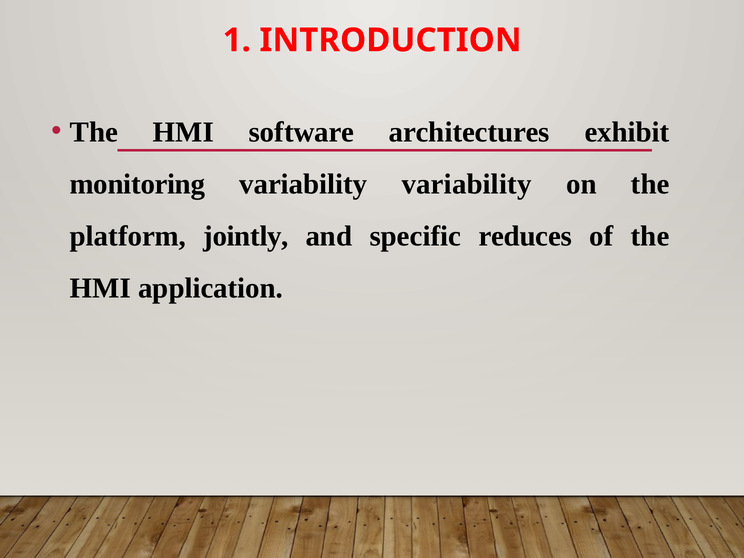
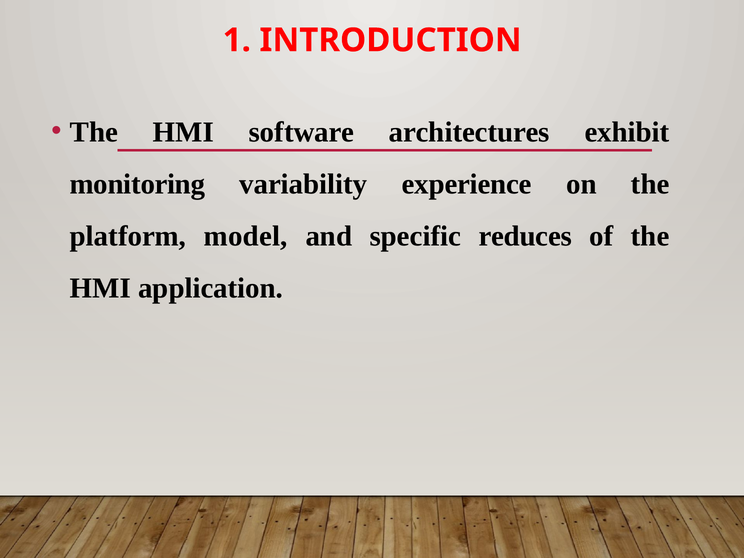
variability variability: variability -> experience (467, 184)
jointly: jointly -> model (246, 236)
